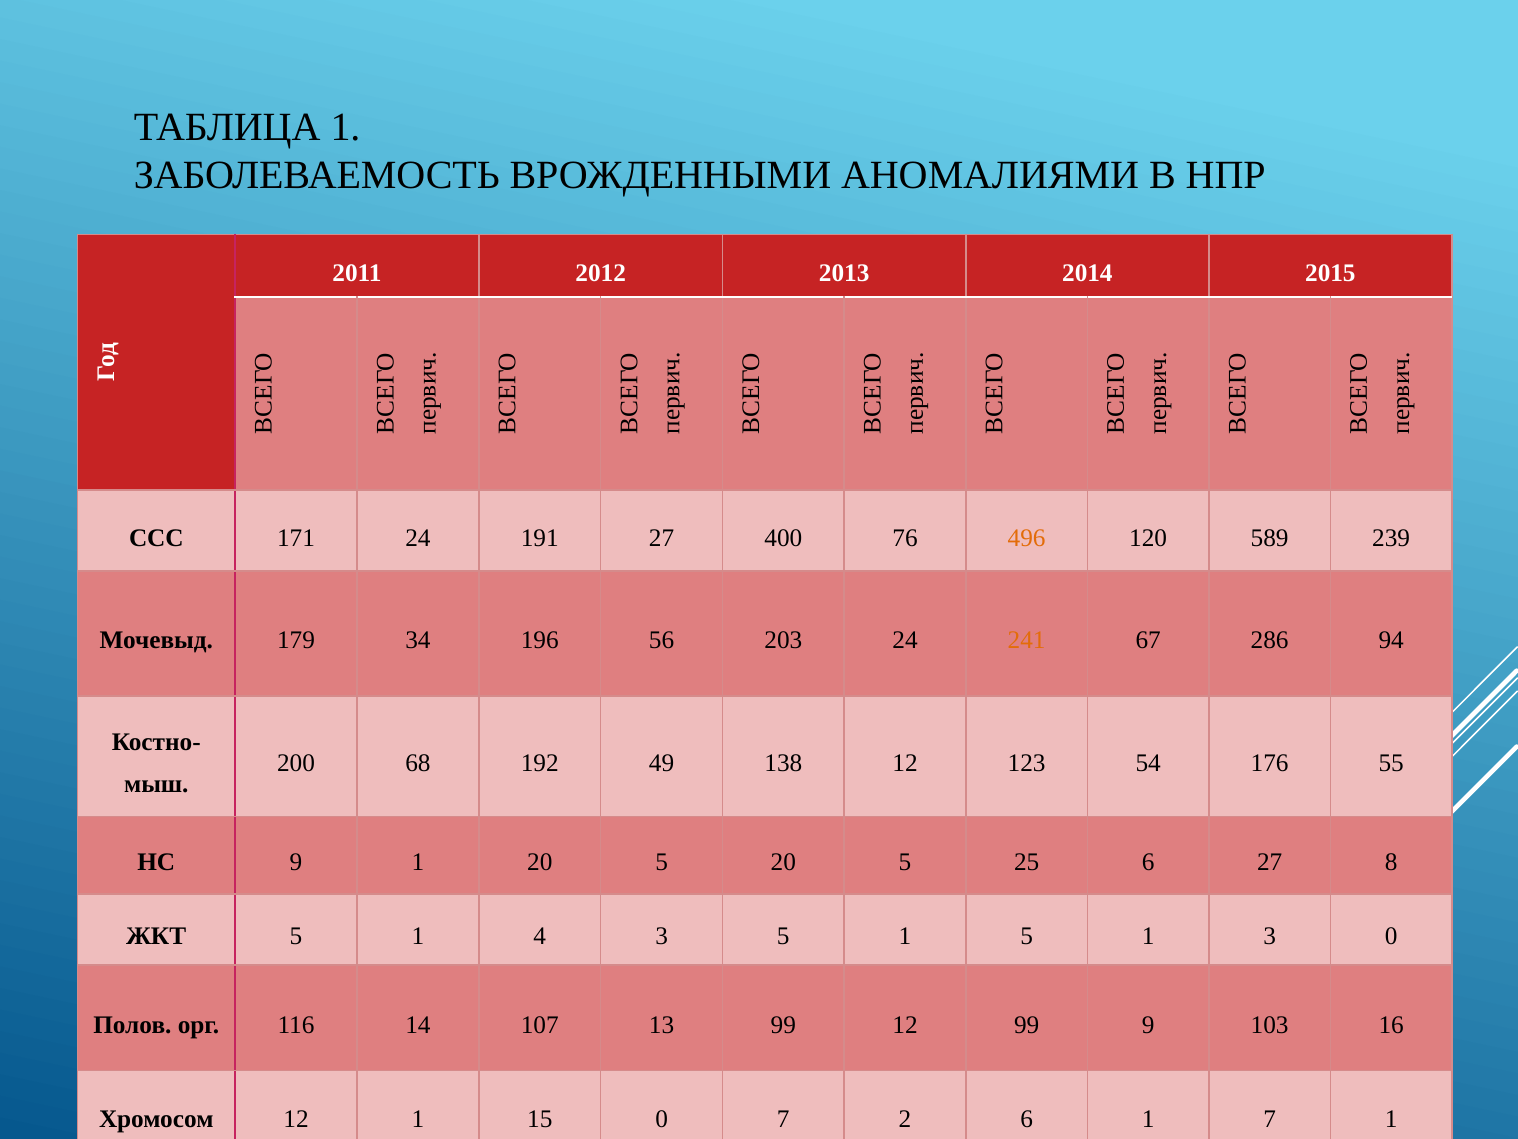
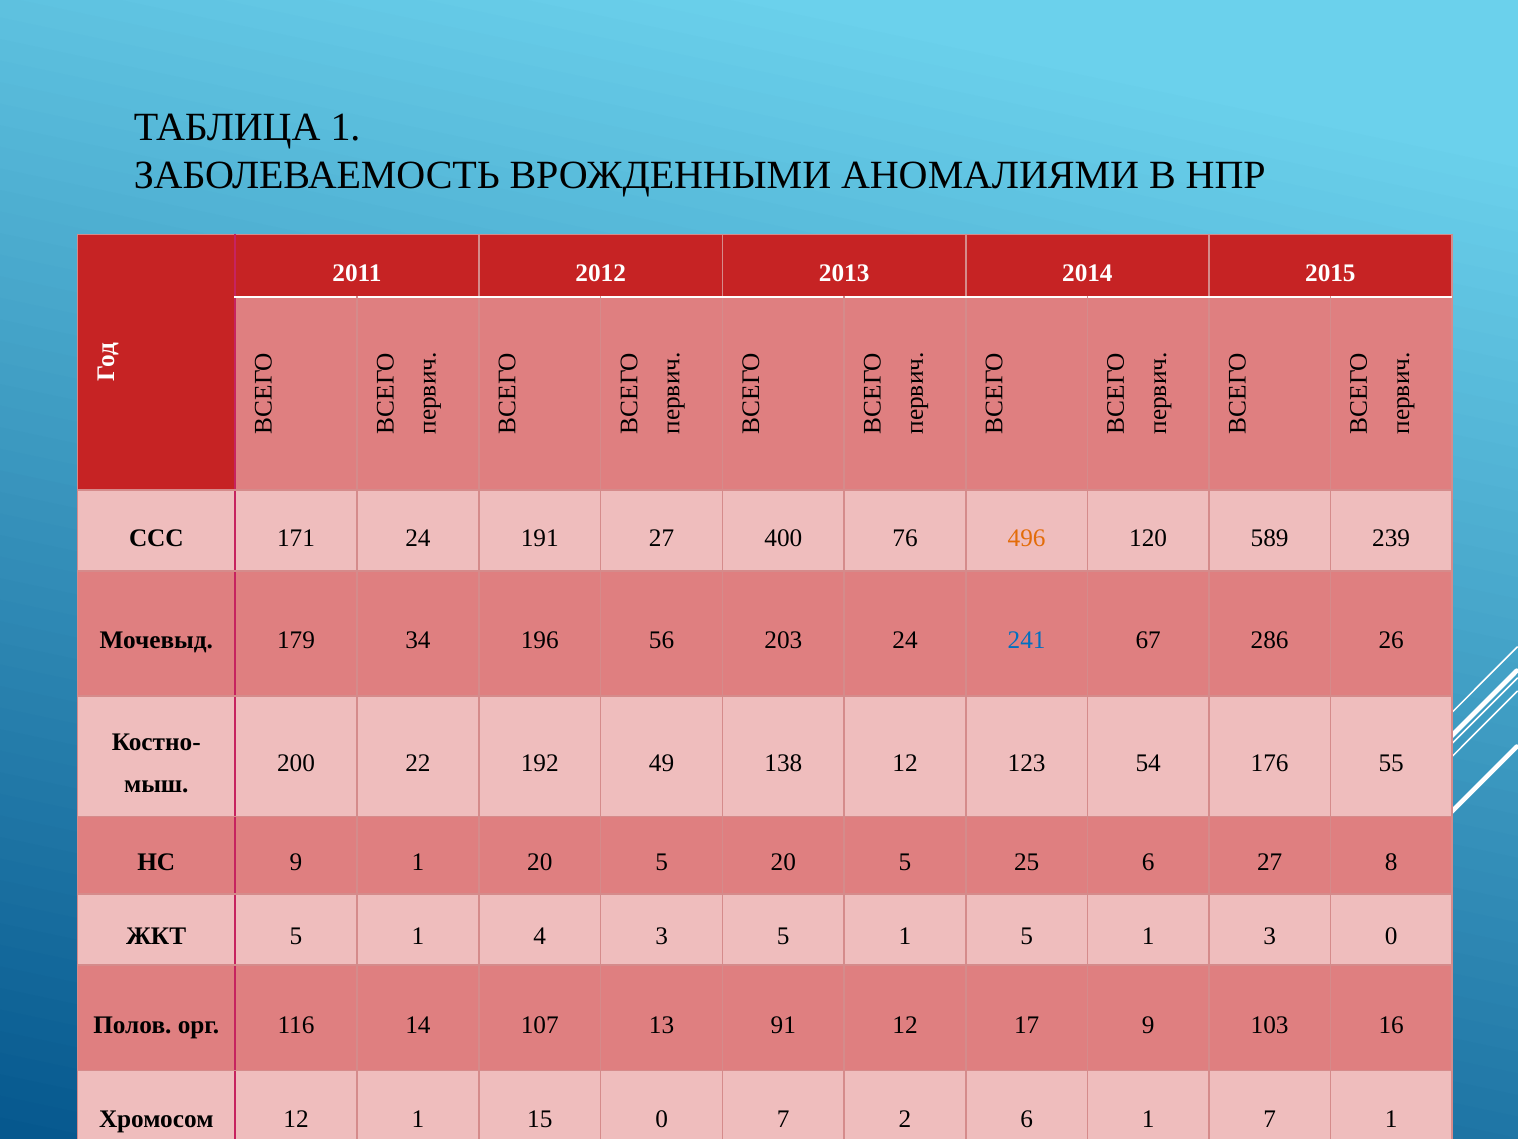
241 colour: orange -> blue (1027, 640)
94: 94 -> 26 (1391, 640)
68: 68 -> 22 (418, 763)
13 99: 99 -> 91 (783, 1024)
12 99: 99 -> 17 (1027, 1024)
